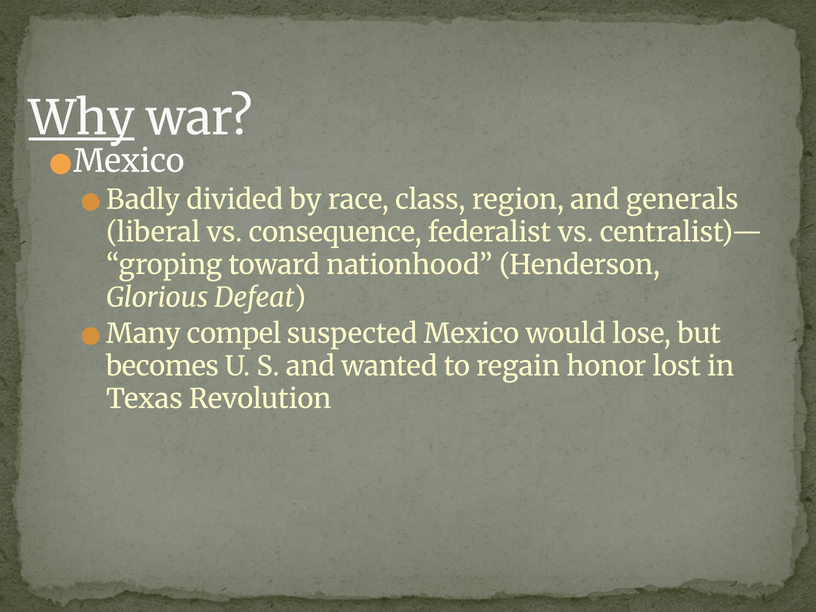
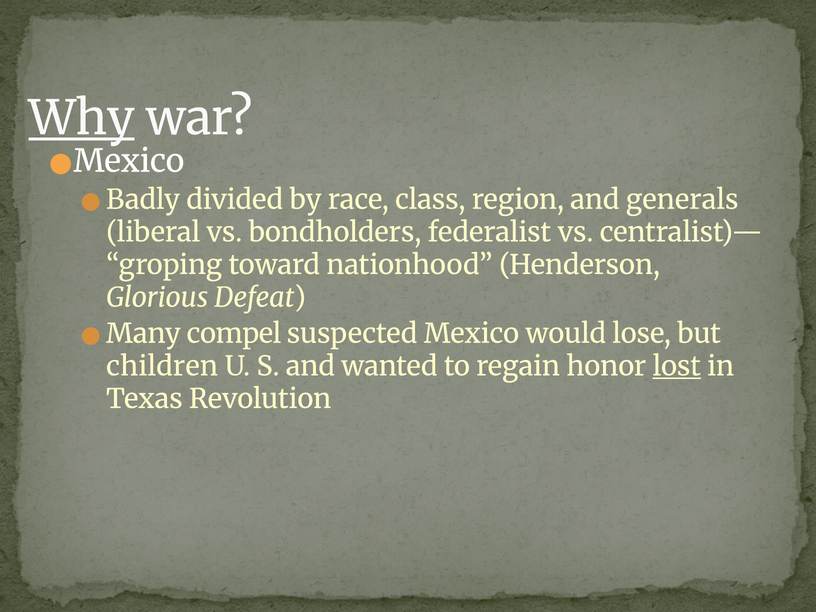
consequence: consequence -> bondholders (335, 232)
becomes: becomes -> children (162, 366)
lost underline: none -> present (677, 366)
